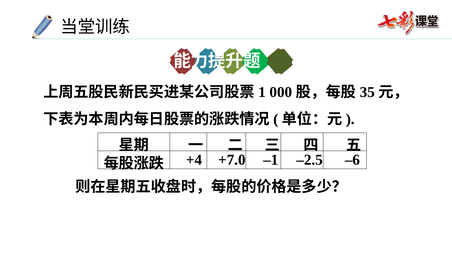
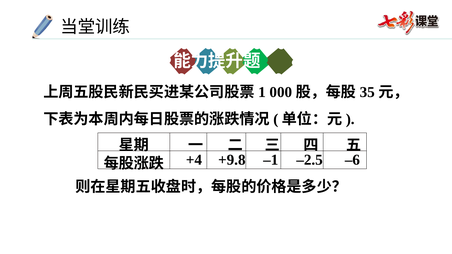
+7.0: +7.0 -> +9.8 (232, 160)
